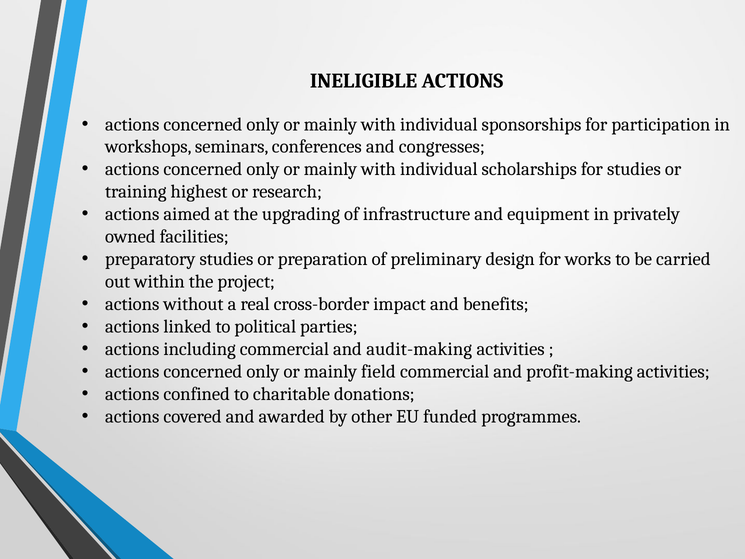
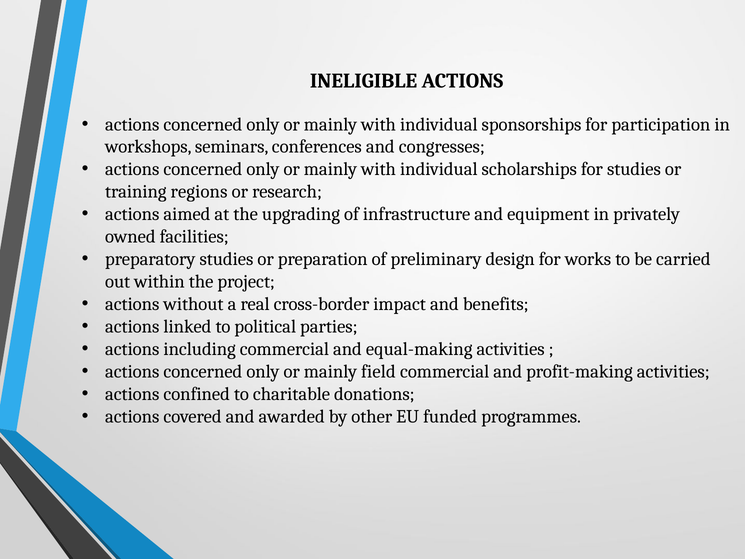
highest: highest -> regions (199, 192)
audit-making: audit-making -> equal-making (419, 349)
